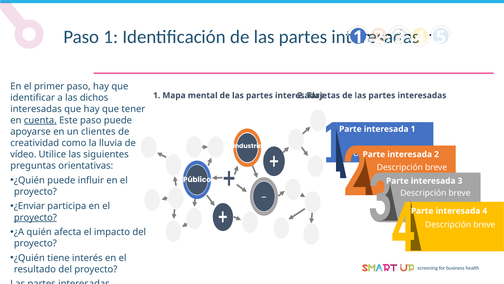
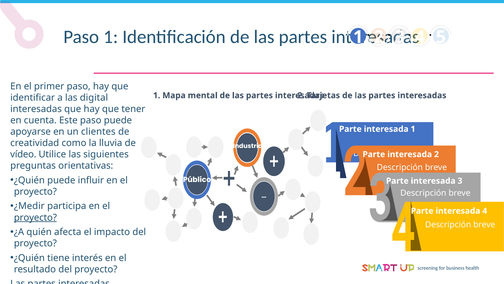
dichos: dichos -> digital (94, 97)
cuenta underline: present -> none (40, 120)
¿Enviar: ¿Enviar -> ¿Medir (29, 206)
